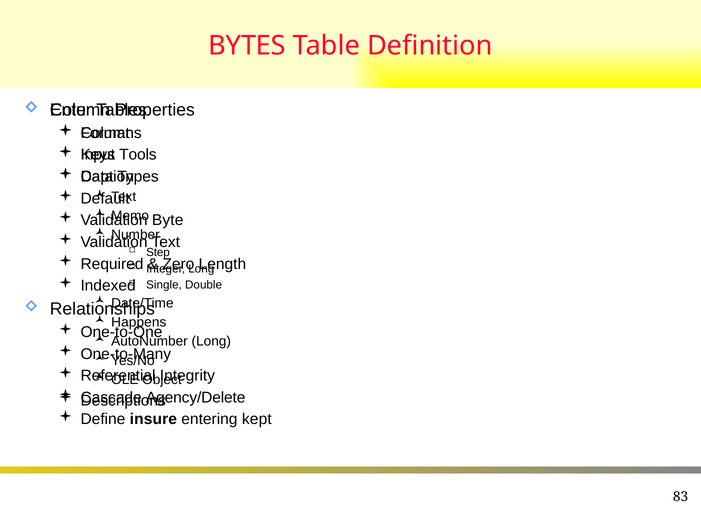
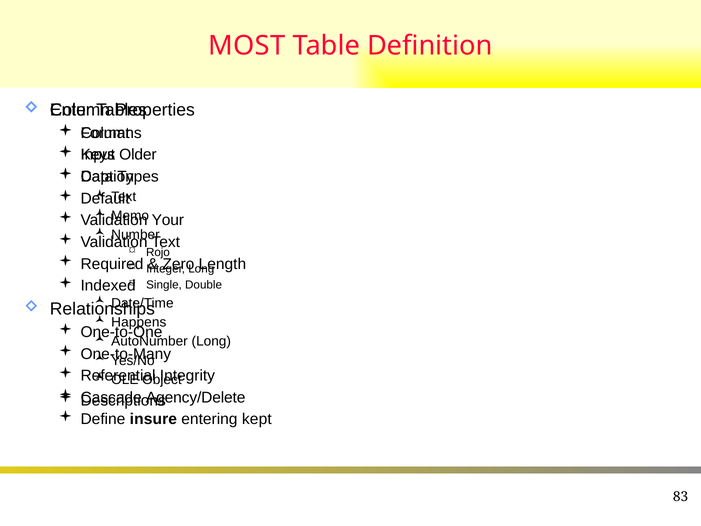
BYTES: BYTES -> MOST (247, 46)
Tools: Tools -> Older (138, 155)
Byte: Byte -> Your (168, 220)
Step: Step -> Rojo (158, 252)
